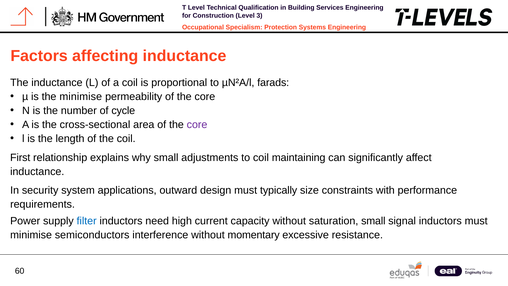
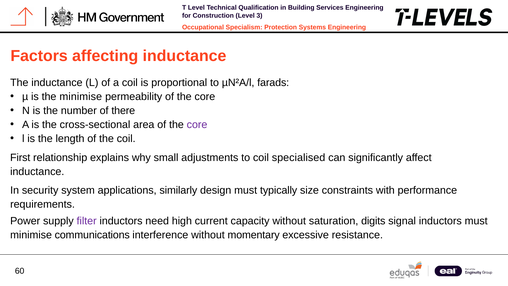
cycle: cycle -> there (123, 110)
maintaining: maintaining -> specialised (299, 158)
outward: outward -> similarly (178, 190)
filter colour: blue -> purple (87, 221)
saturation small: small -> digits (373, 221)
semiconductors: semiconductors -> communications (92, 235)
